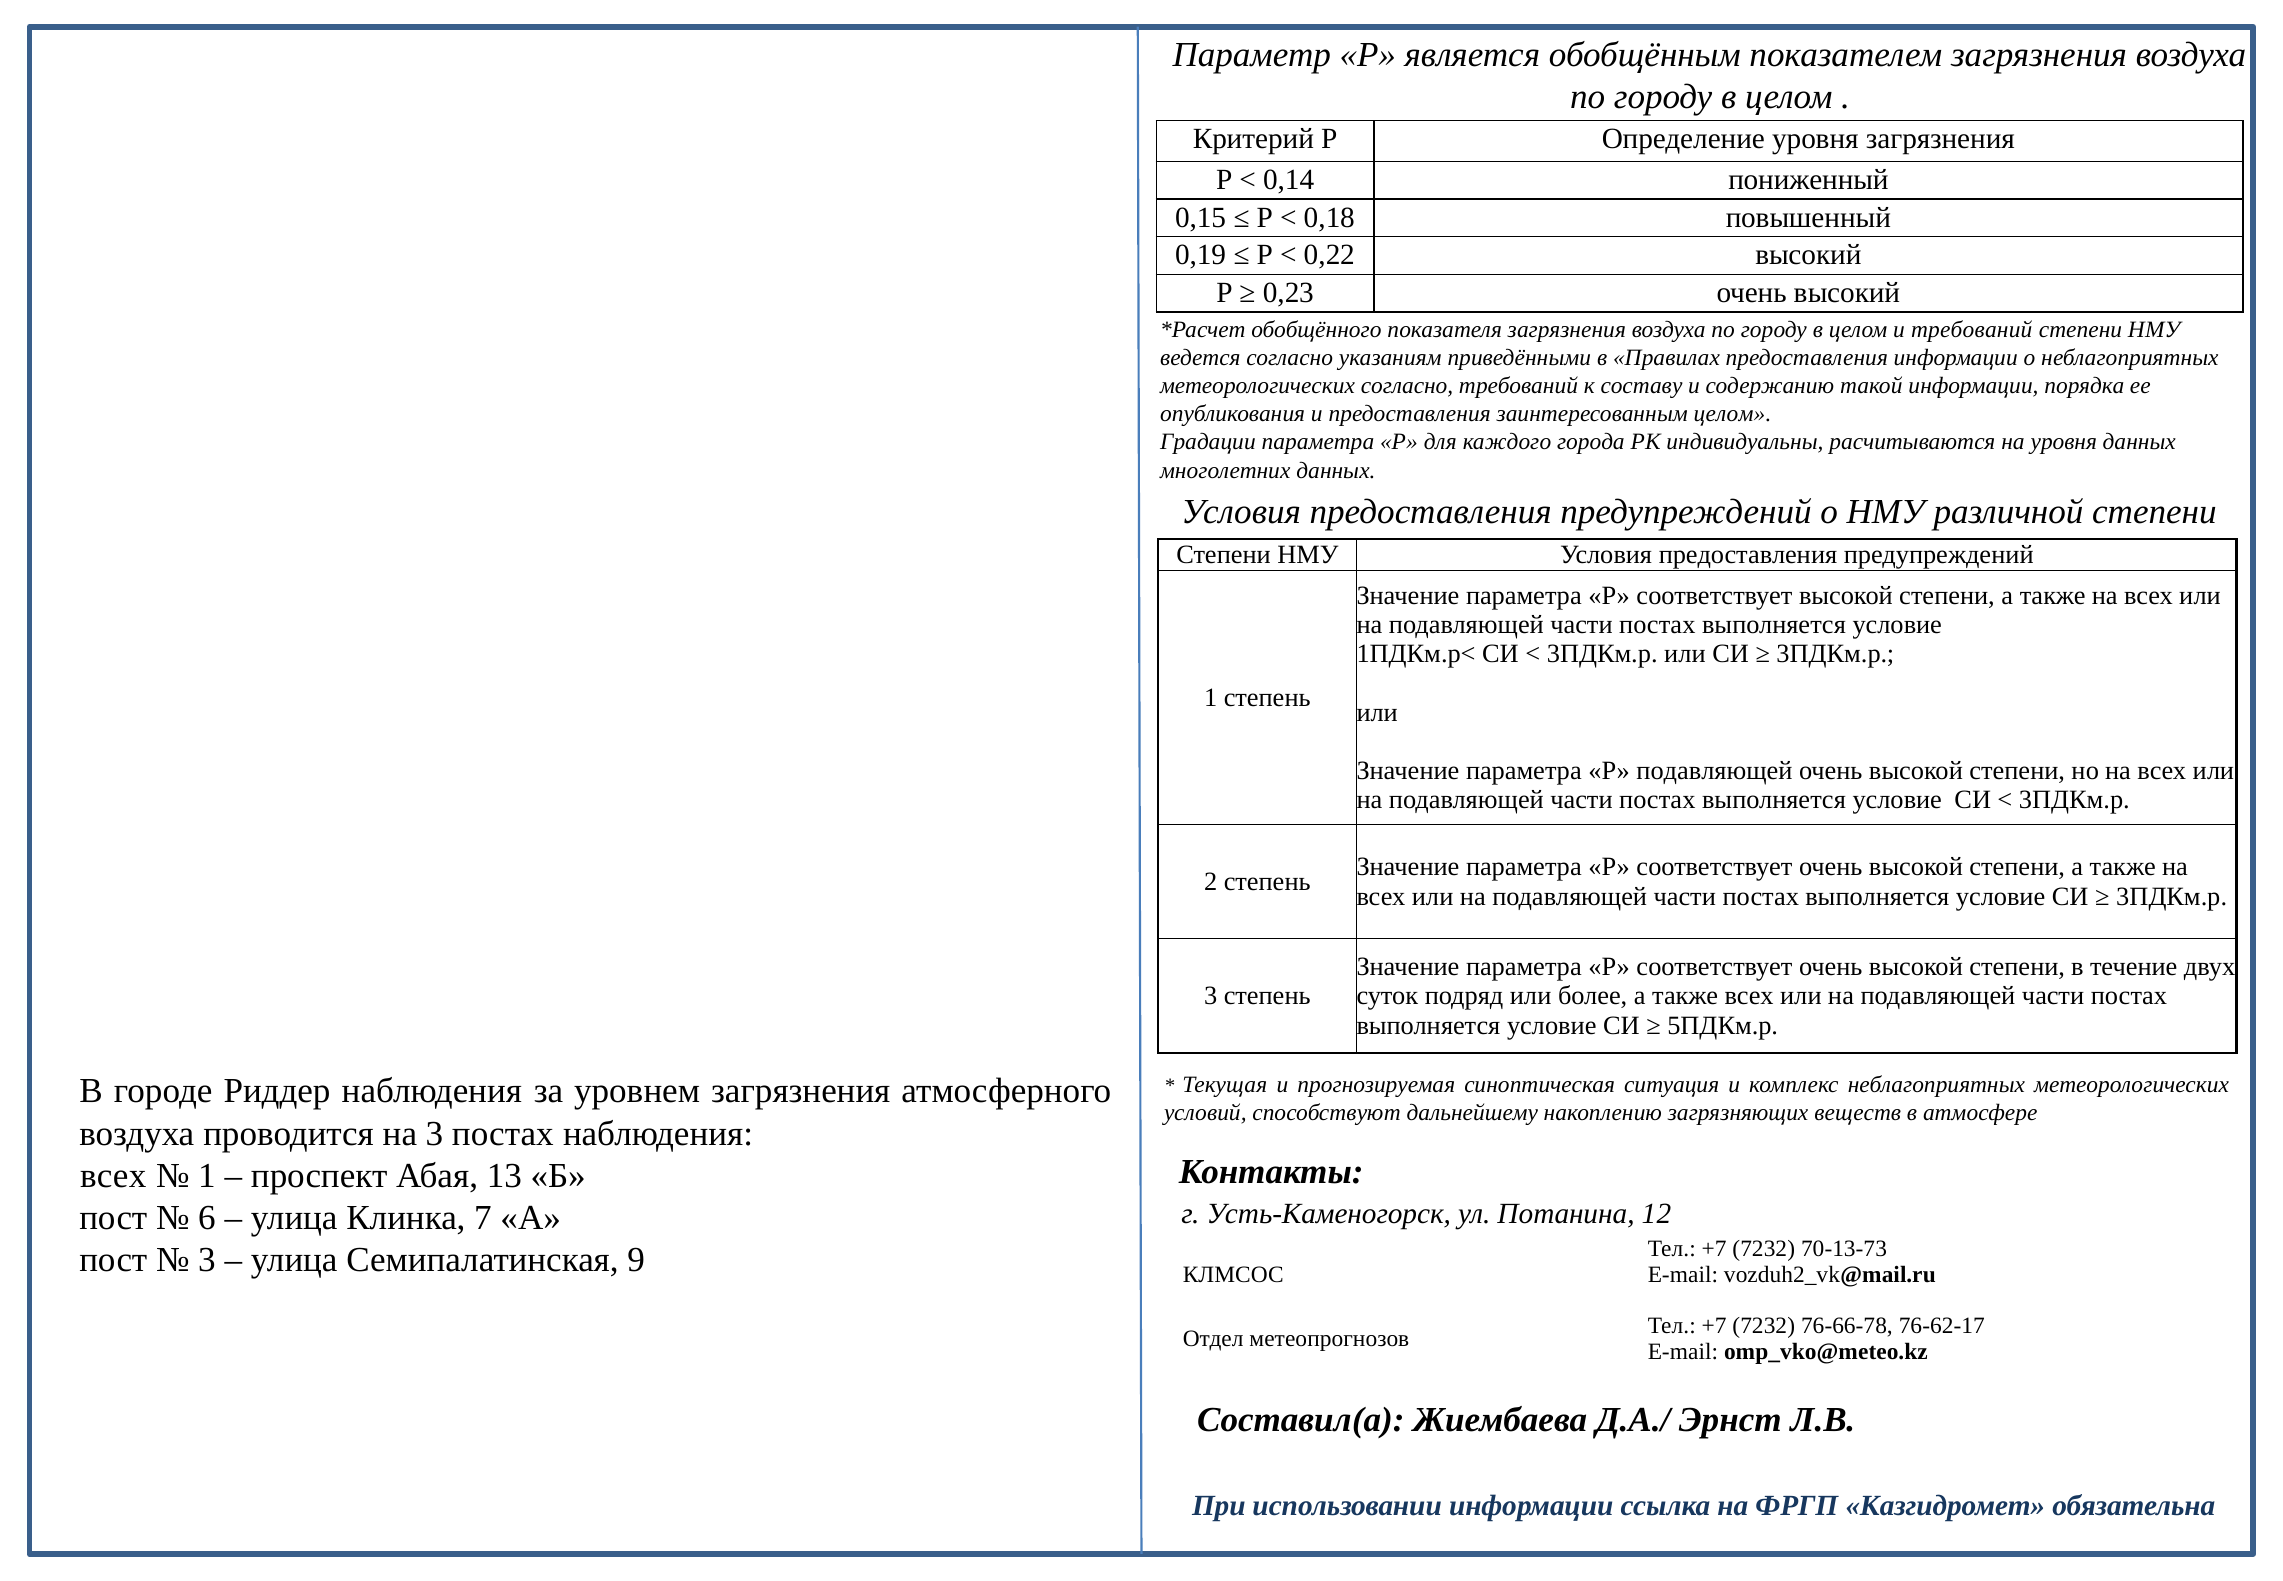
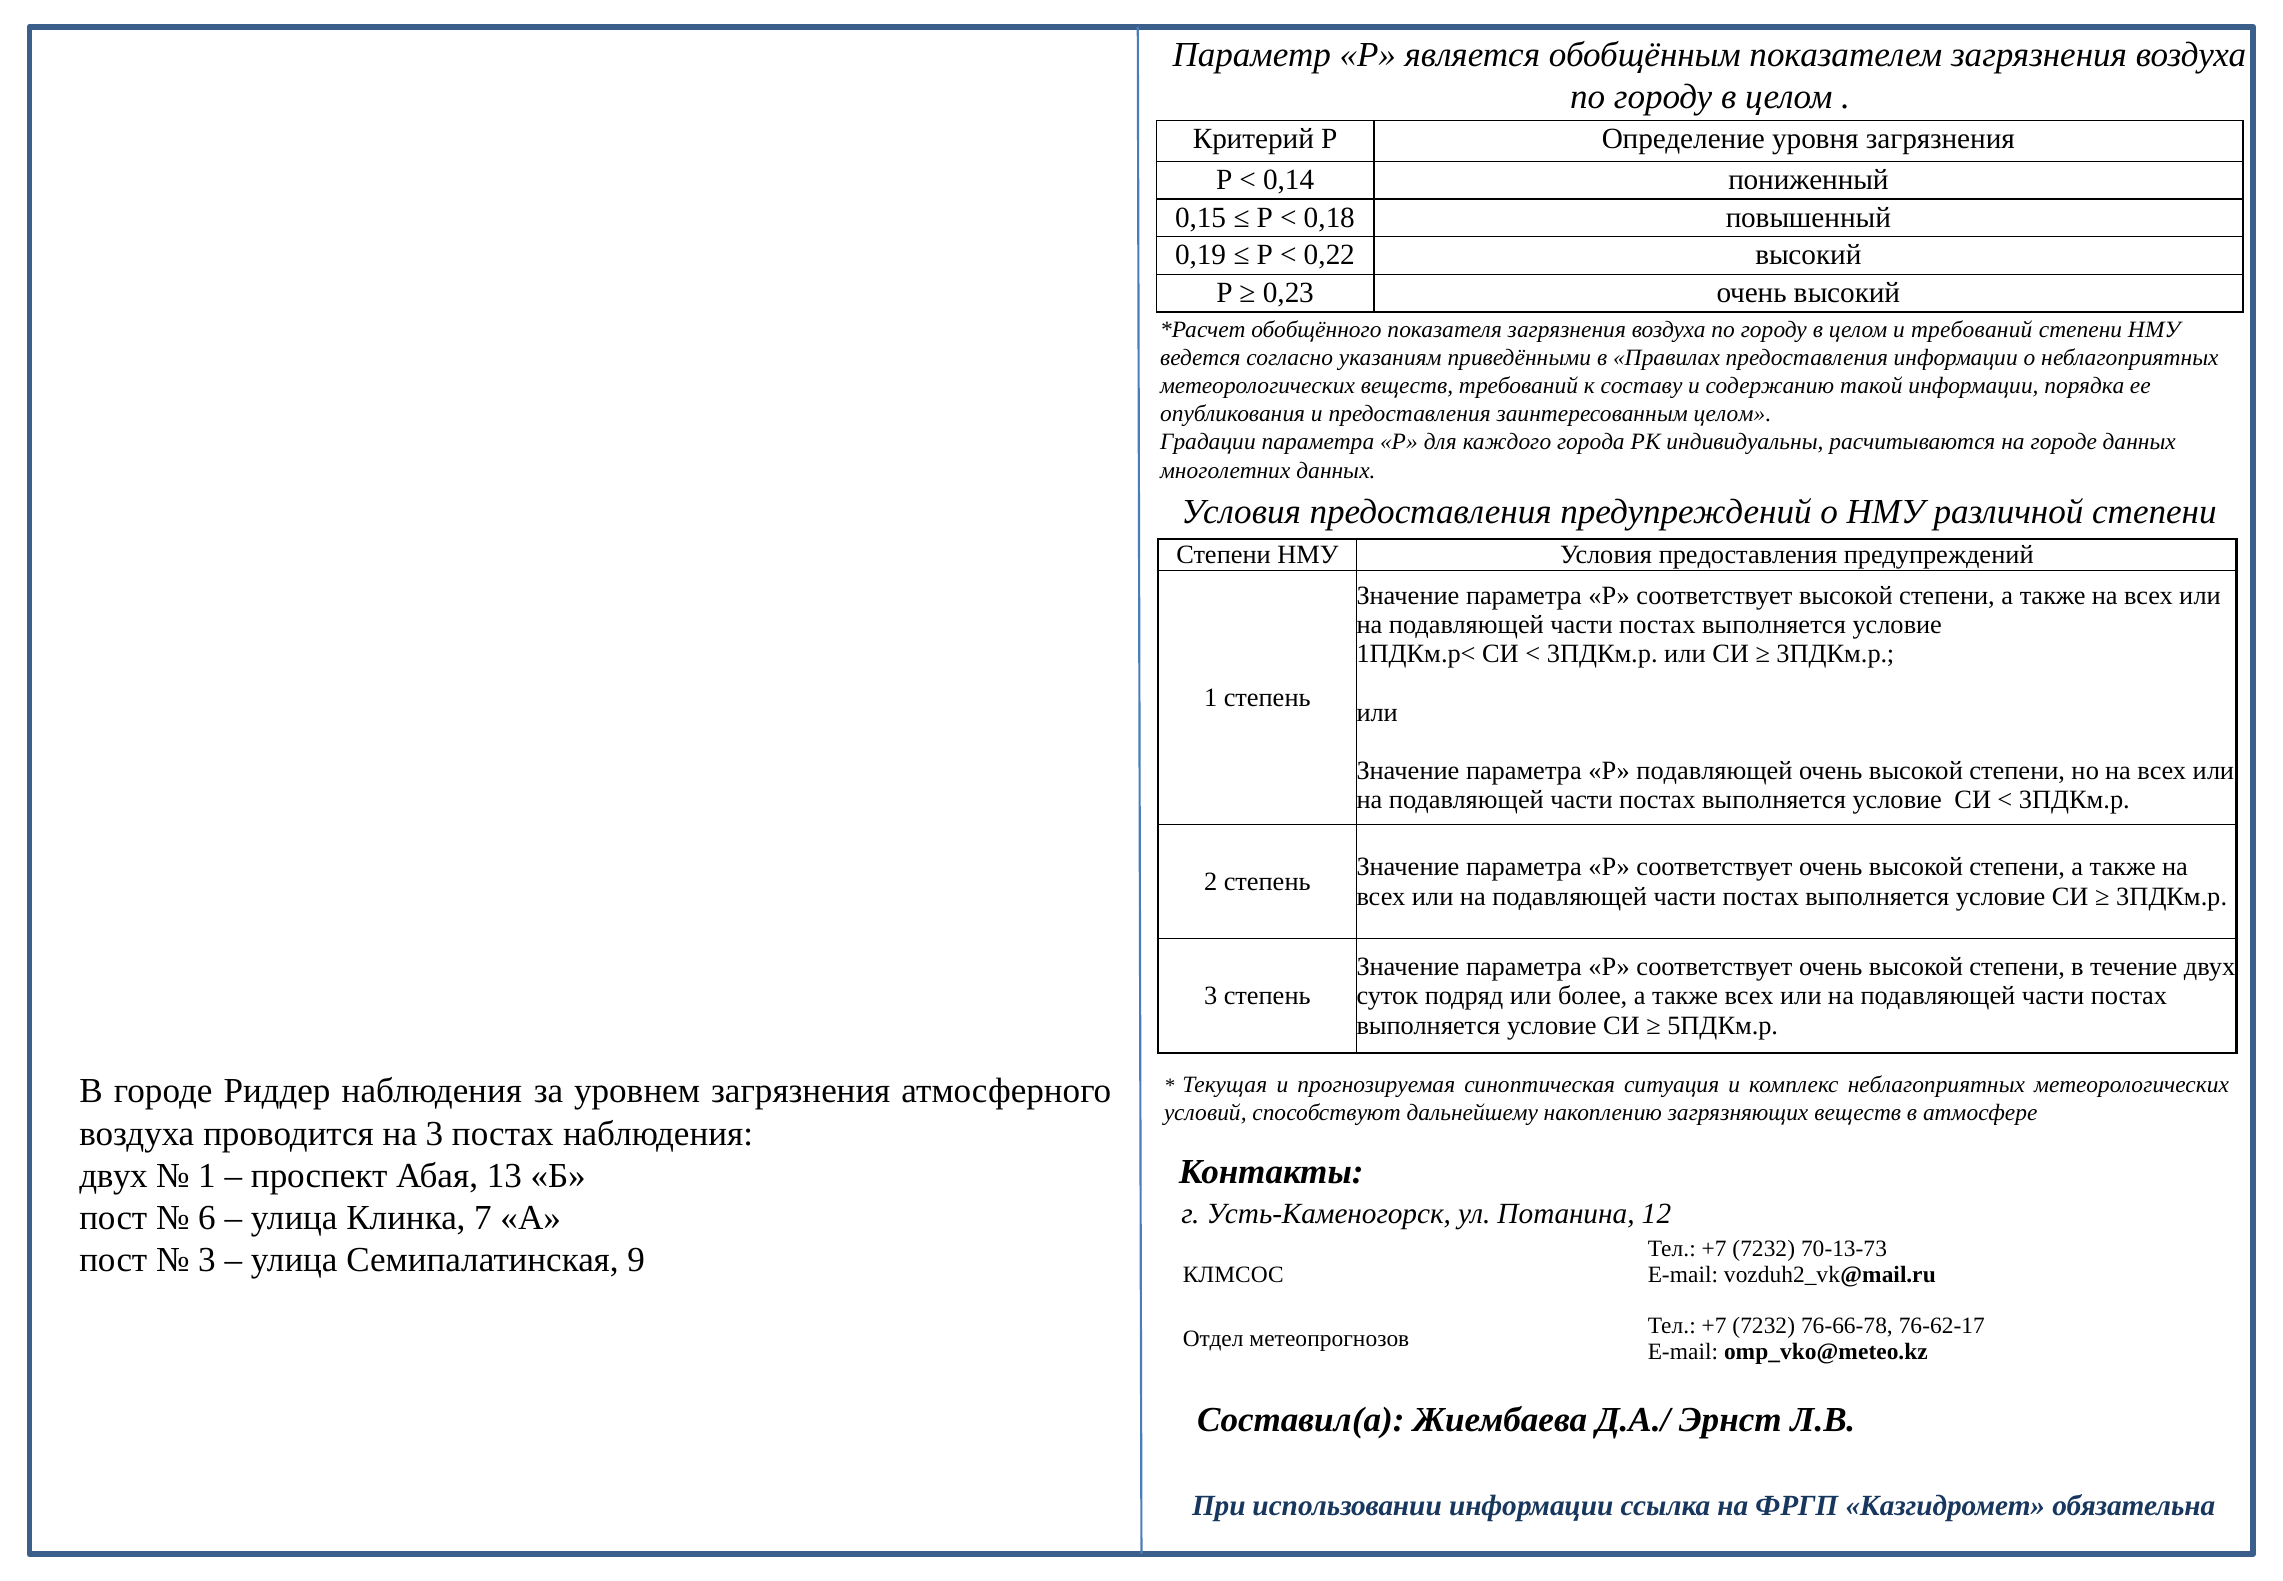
метеорологических согласно: согласно -> веществ (1407, 386)
на уровня: уровня -> городе (2064, 442)
всех: всех -> двух (114, 1175)
